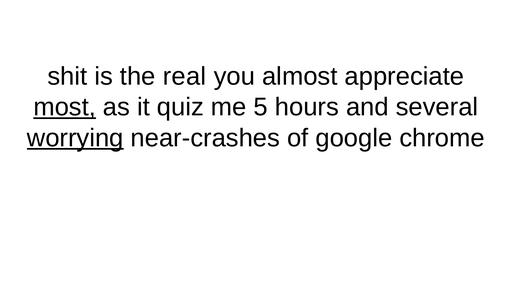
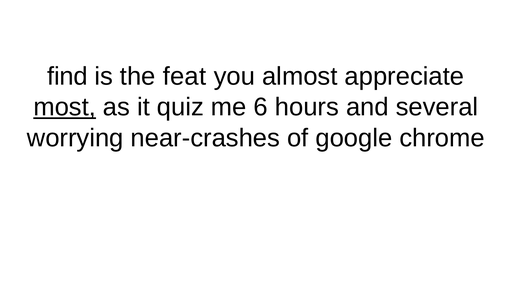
shit: shit -> find (68, 76)
real: real -> feat (185, 76)
5: 5 -> 6 (261, 107)
worrying underline: present -> none (75, 138)
